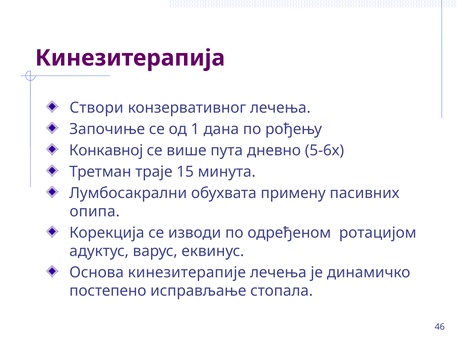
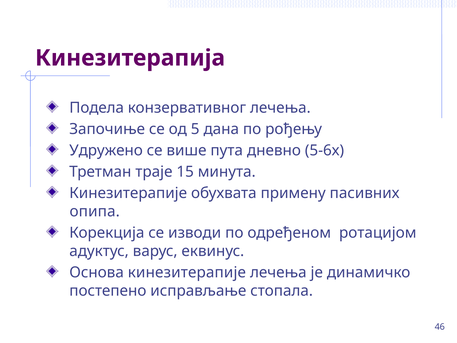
Створи: Створи -> Подела (97, 108)
1: 1 -> 5 (195, 129)
Конкавној: Конкавној -> Удружено (106, 150)
Лумбосакрални: Лумбосакрални -> Кинезитерапије (128, 193)
